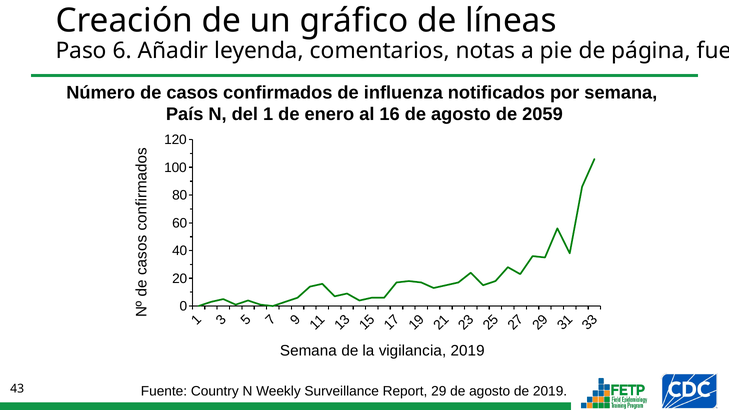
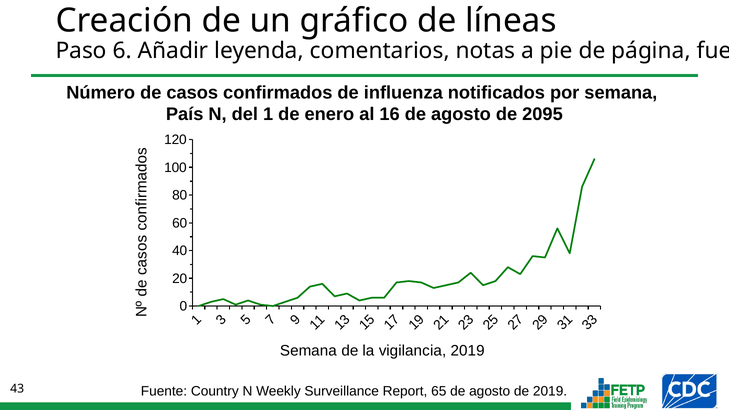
2059: 2059 -> 2095 (542, 114)
29: 29 -> 65 (439, 391)
